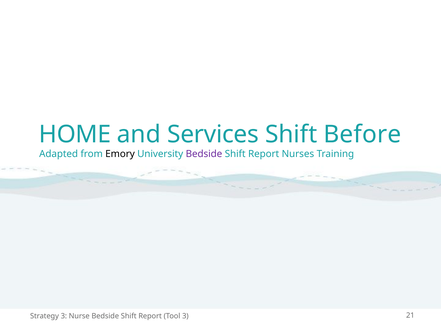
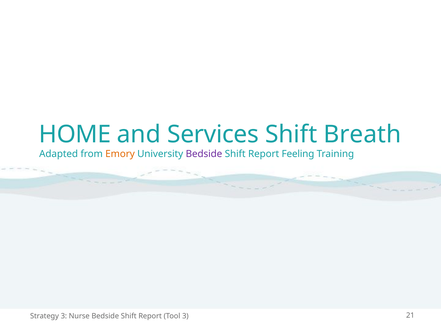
Before: Before -> Breath (362, 134)
Emory colour: black -> orange (120, 154)
Nurses: Nurses -> Feeling (298, 154)
